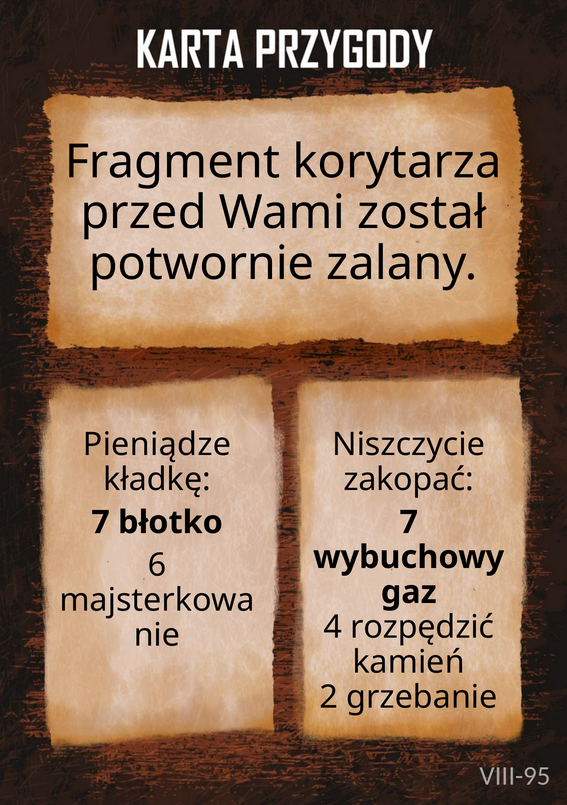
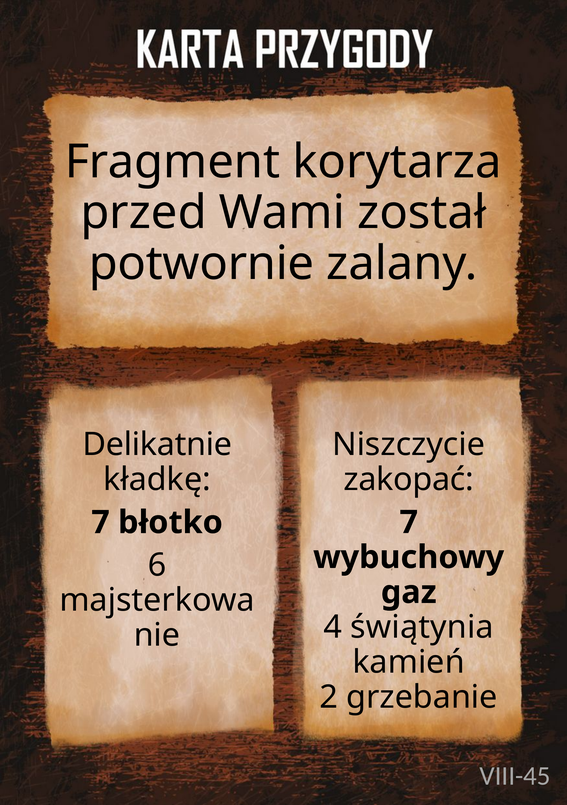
Pieniądze: Pieniądze -> Delikatnie (157, 445)
rozpędzić: rozpędzić -> świątynia (422, 627)
VIII-95: VIII-95 -> VIII-45 (515, 776)
